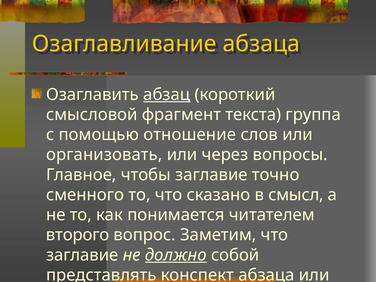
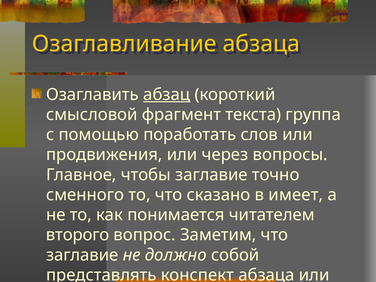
отношение: отношение -> поработать (190, 135)
организовать: организовать -> продвижения (104, 155)
смысл: смысл -> имеет (296, 195)
должно underline: present -> none (176, 255)
